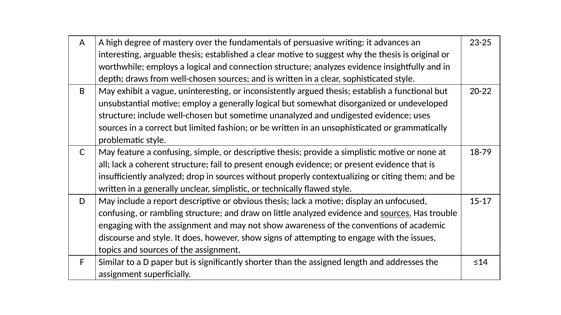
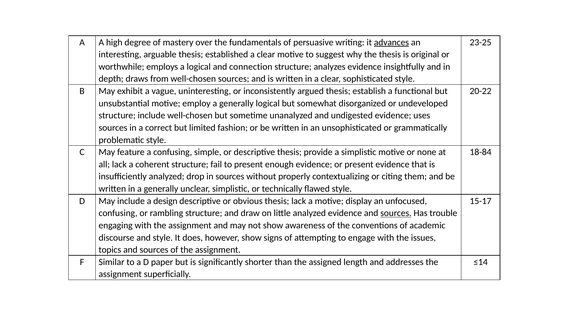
advances underline: none -> present (391, 42)
18-79: 18-79 -> 18-84 (481, 152)
report: report -> design (165, 201)
